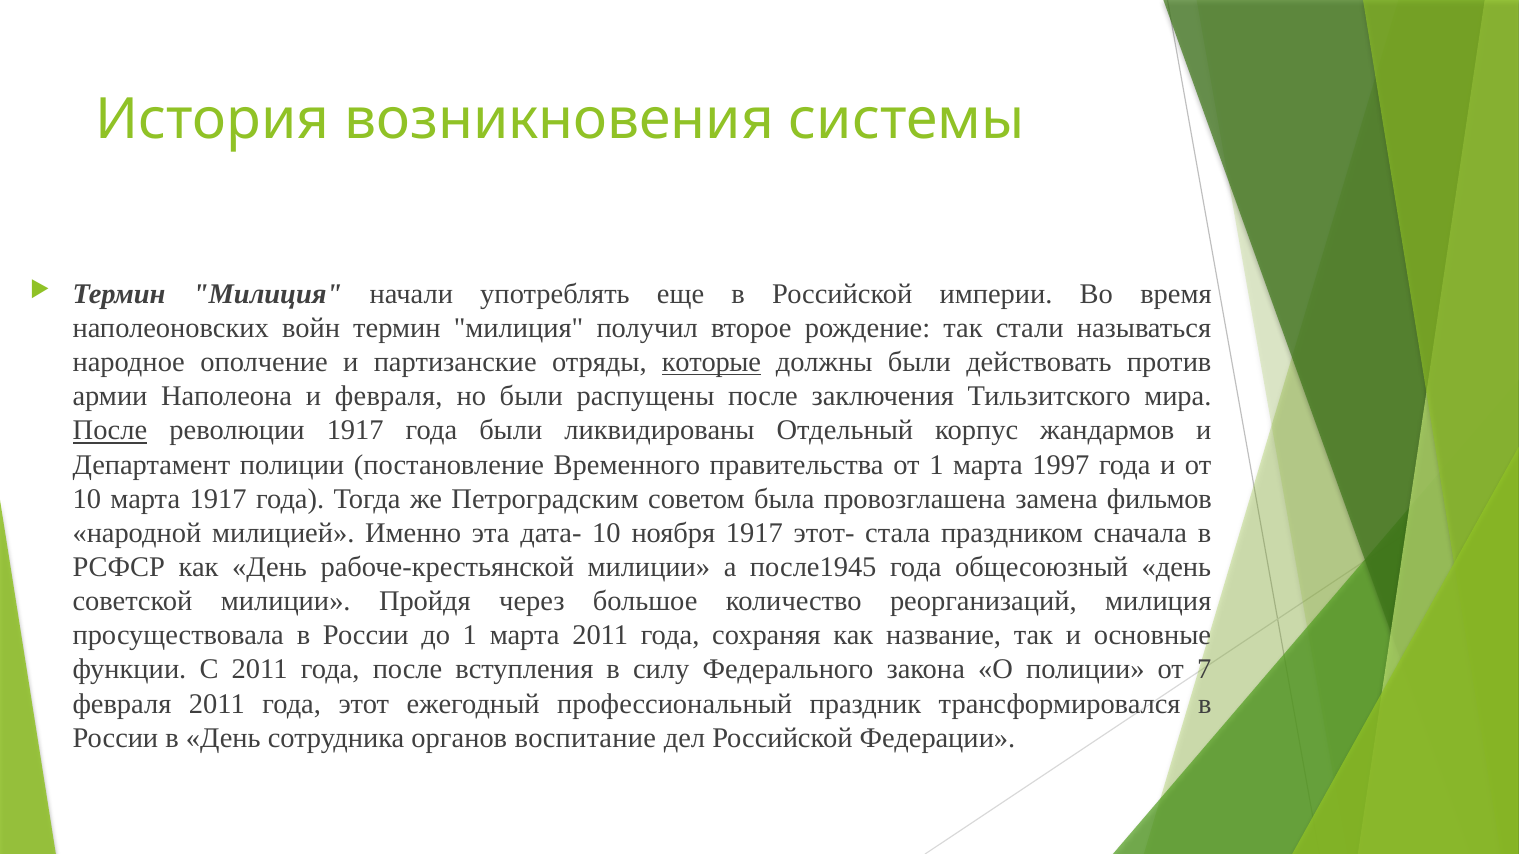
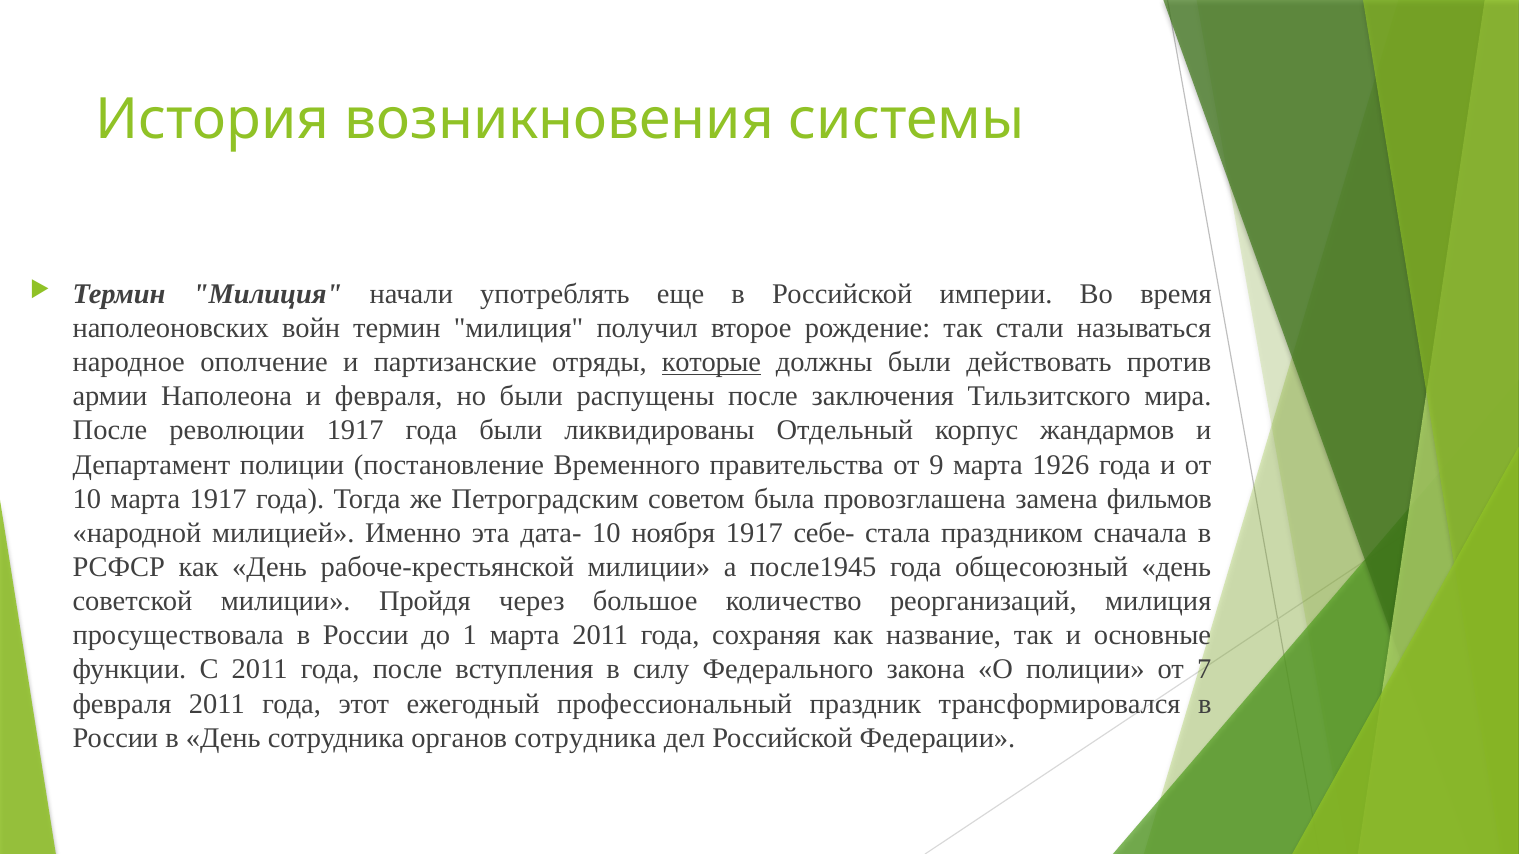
После underline: present -> none (110, 431)
от 1: 1 -> 9 (936, 465)
1997: 1997 -> 1926 (1061, 465)
этот-: этот- -> себе- (824, 533)
органов воспитание: воспитание -> сотрудника (585, 738)
